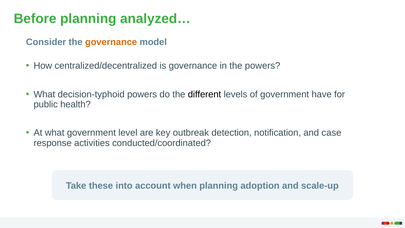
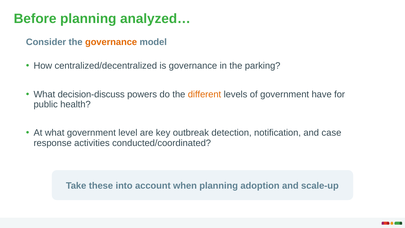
the powers: powers -> parking (263, 66)
decision-typhoid: decision-typhoid -> decision-discuss (91, 94)
different colour: black -> orange (204, 94)
